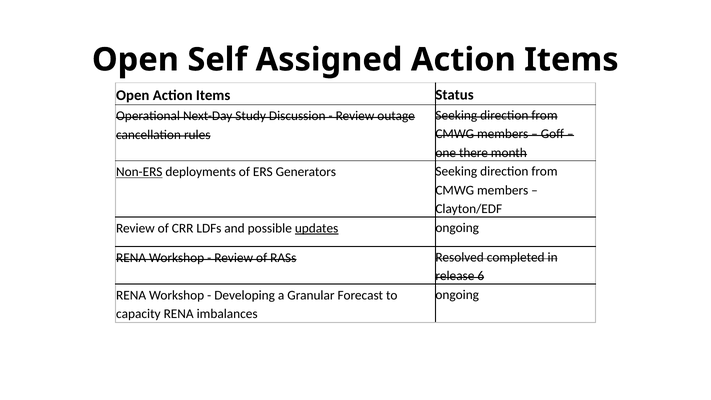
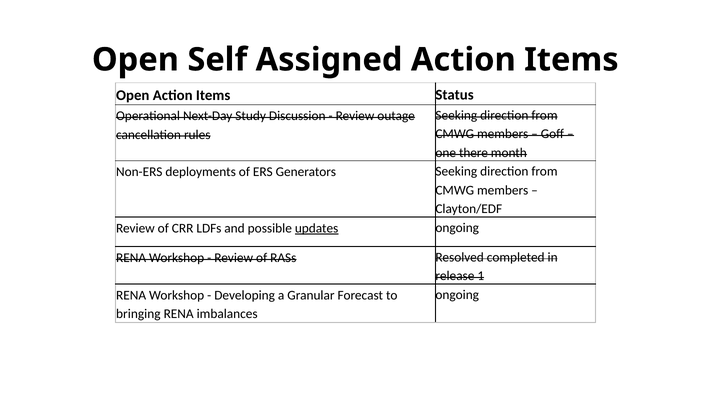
Non-ERS underline: present -> none (139, 172)
6: 6 -> 1 (481, 276)
capacity: capacity -> bringing (138, 314)
